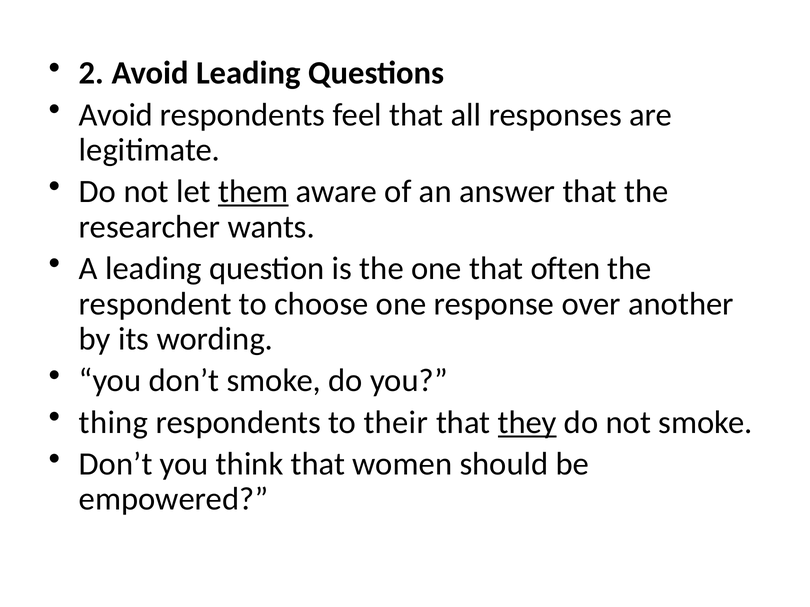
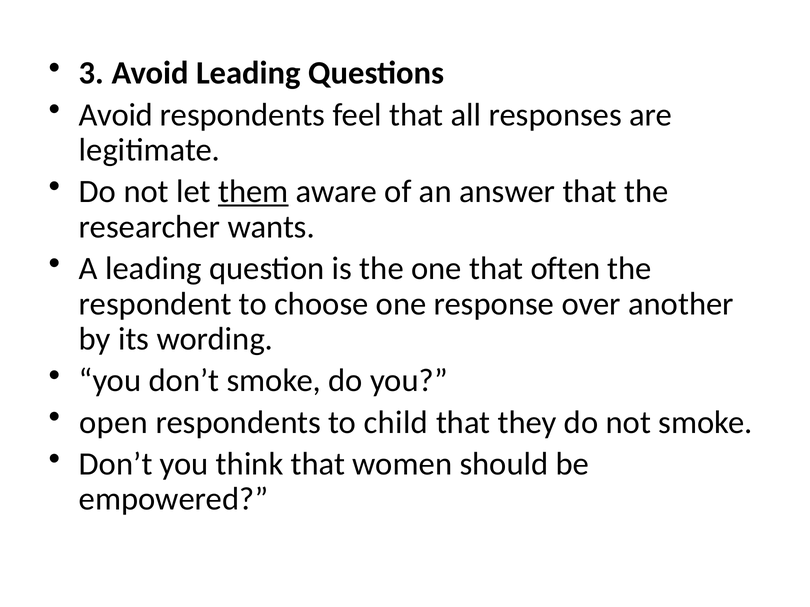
2: 2 -> 3 (92, 73)
thing: thing -> open (113, 423)
their: their -> child (396, 423)
they underline: present -> none (527, 423)
